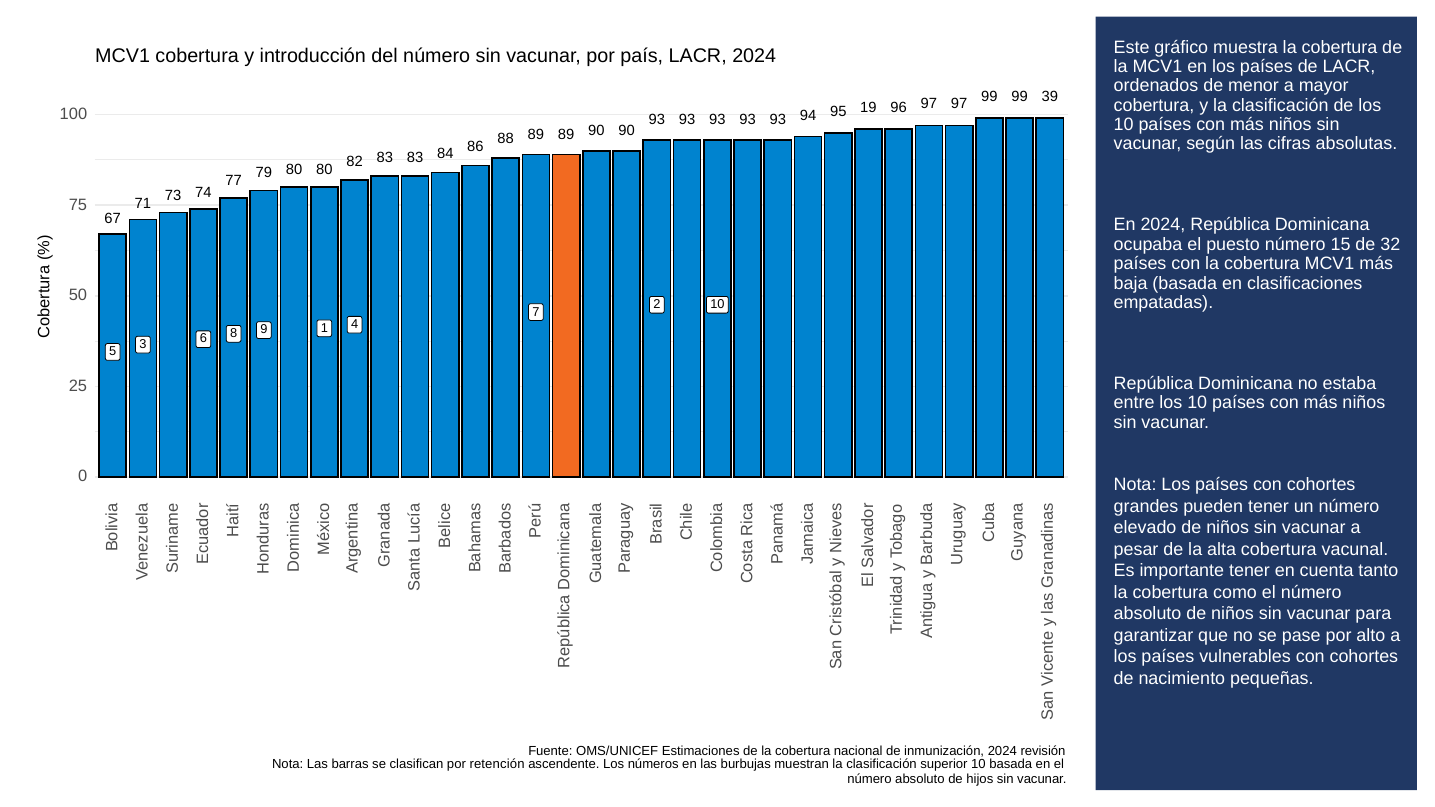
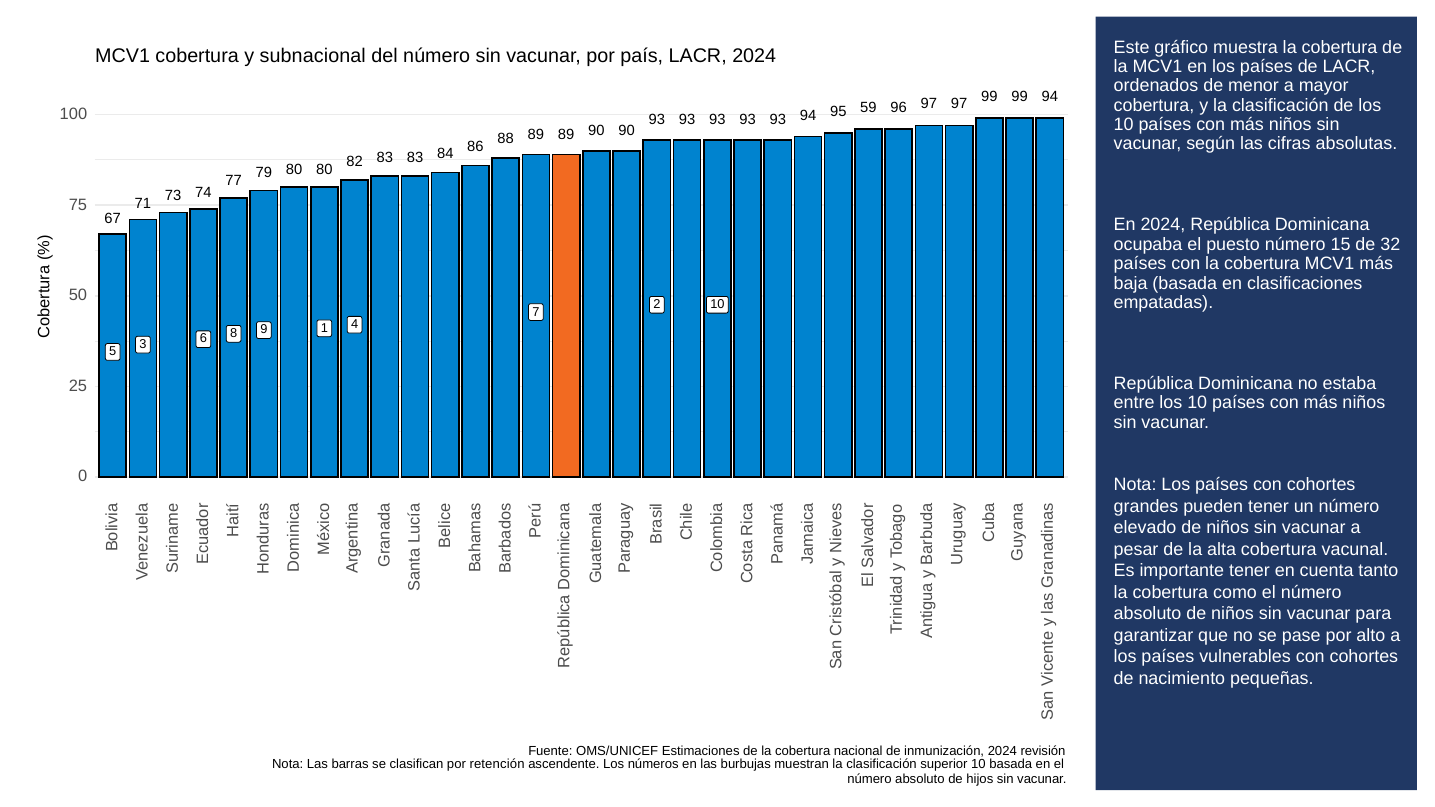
introducción: introducción -> subnacional (313, 56)
99 39: 39 -> 94 (1050, 96)
19: 19 -> 59 (868, 108)
